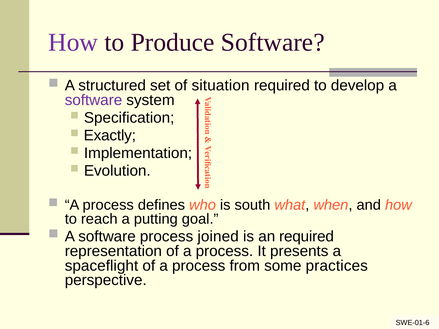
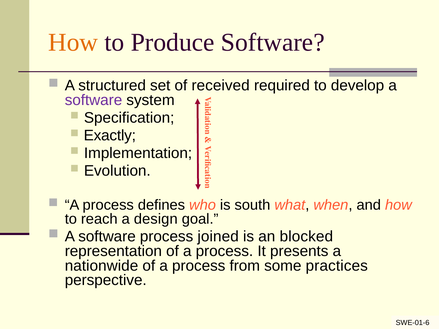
How colour: purple -> orange (73, 43)
situation: situation -> received (221, 86)
putting: putting -> design (156, 219)
an required: required -> blocked (306, 237)
spaceflight: spaceflight -> nationwide (102, 266)
